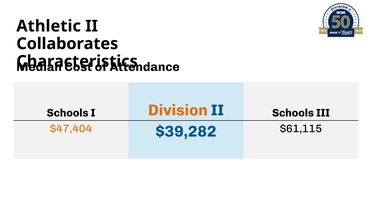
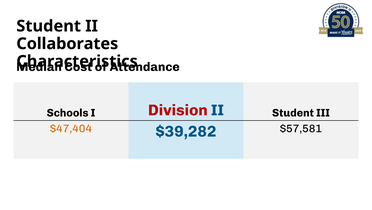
Athletic: Athletic -> Student (49, 26)
Division colour: orange -> red (178, 110)
II Schools: Schools -> Student (293, 112)
$61,115: $61,115 -> $57,581 (301, 128)
